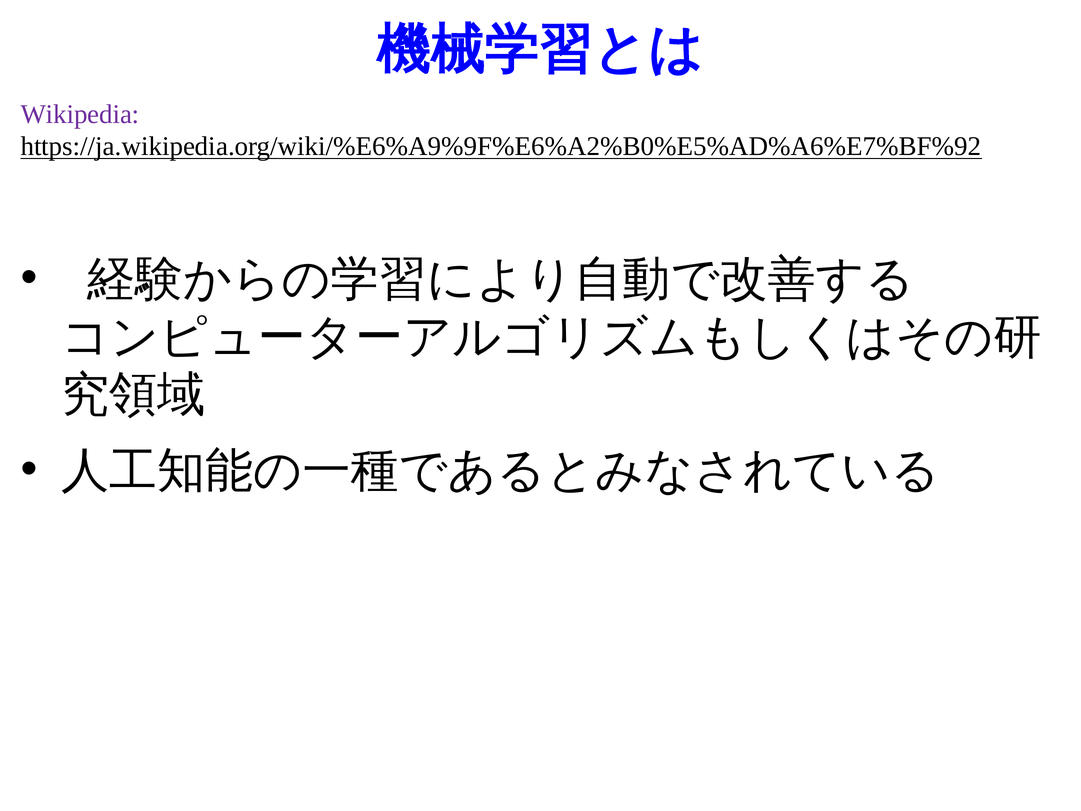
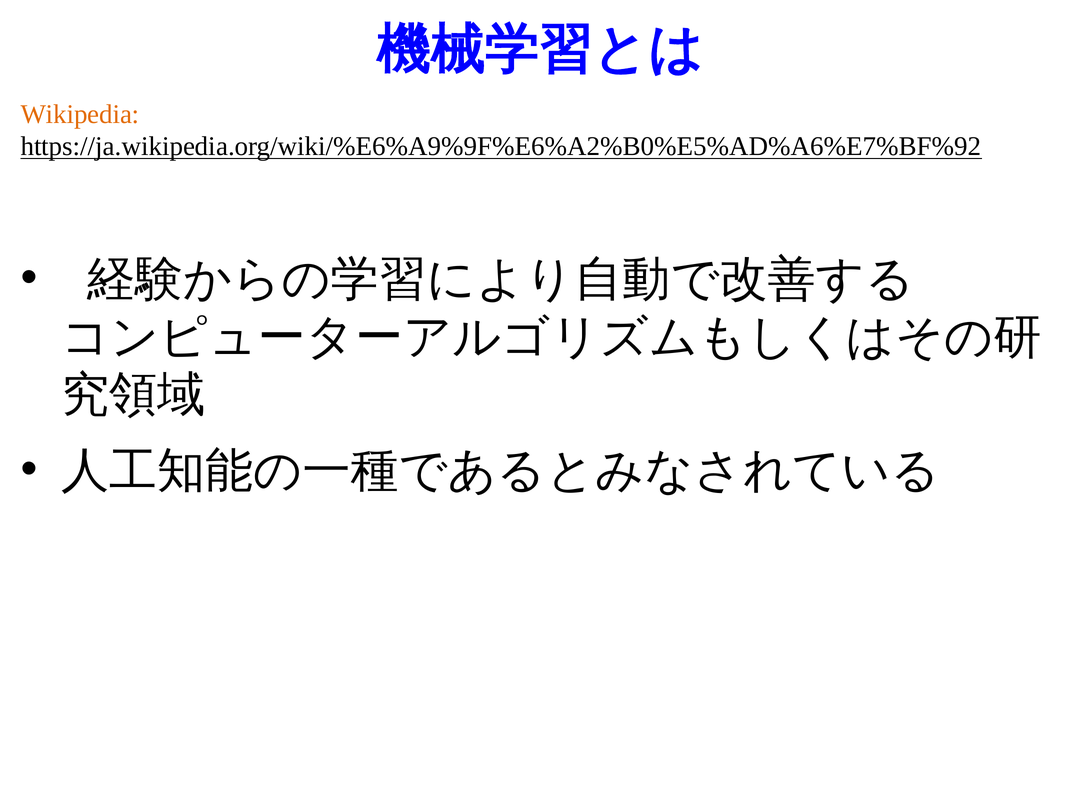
Wikipedia colour: purple -> orange (80, 114)
